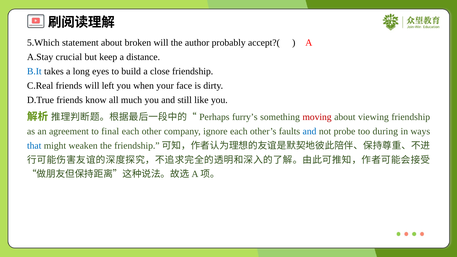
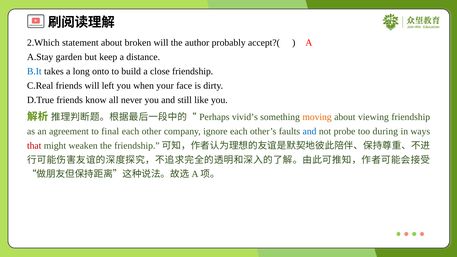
5.Which: 5.Which -> 2.Which (43, 43)
crucial: crucial -> garden (69, 57)
eyes: eyes -> onto (101, 71)
much: much -> never (132, 100)
furry’s: furry’s -> vivid’s (245, 117)
moving colour: red -> orange (317, 117)
that colour: blue -> red (34, 146)
